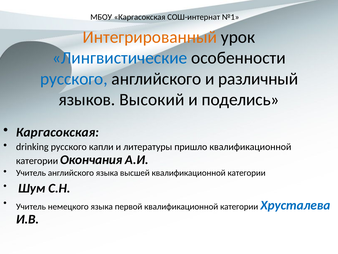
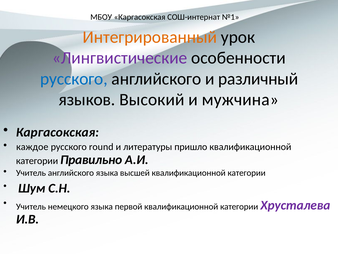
Лингвистические colour: blue -> purple (120, 58)
поделись: поделись -> мужчина (240, 100)
drinking: drinking -> каждое (32, 147)
капли: капли -> round (101, 147)
Окончания: Окончания -> Правильно (91, 159)
Хрусталева colour: blue -> purple (295, 205)
